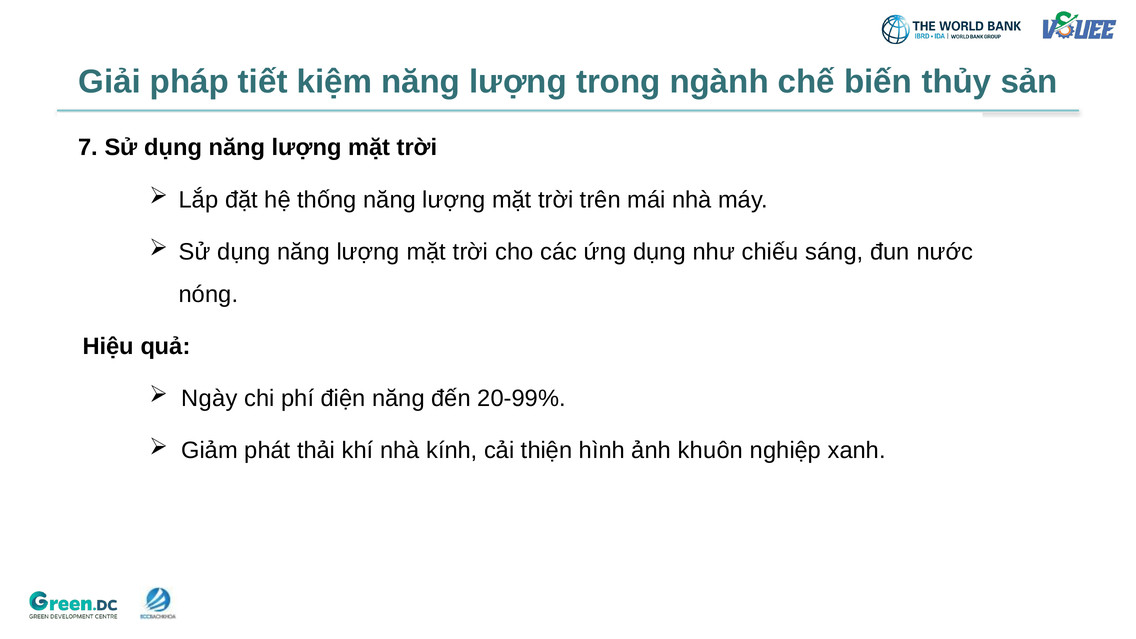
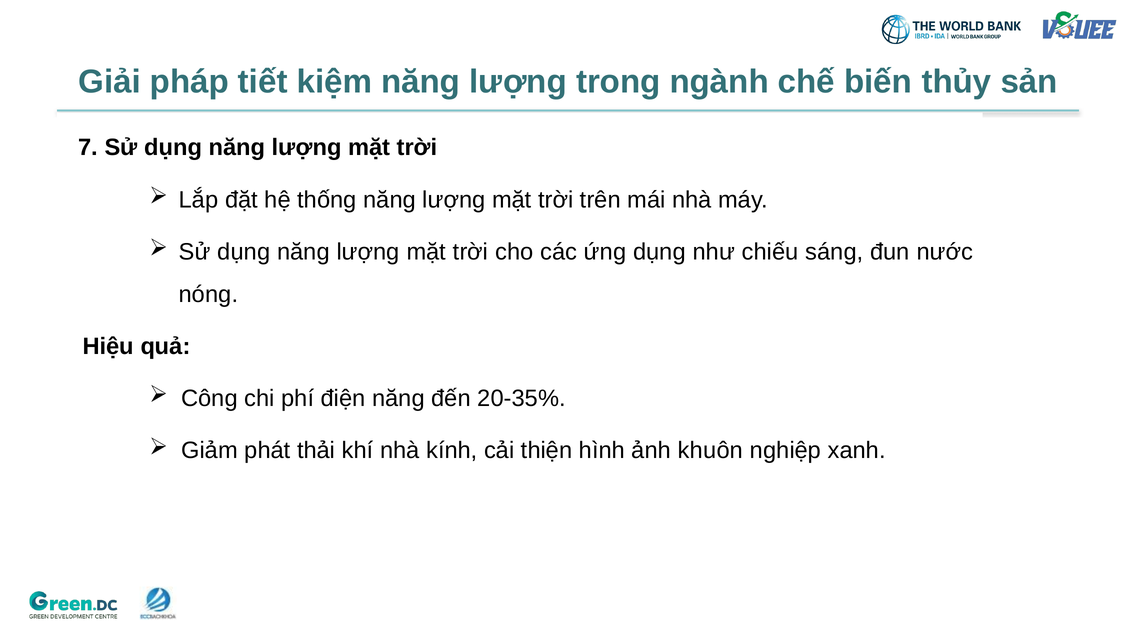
Ngày: Ngày -> Công (210, 398)
20-99%: 20-99% -> 20-35% (522, 398)
